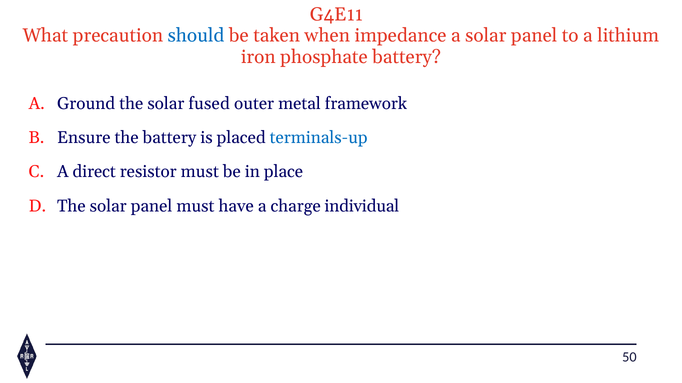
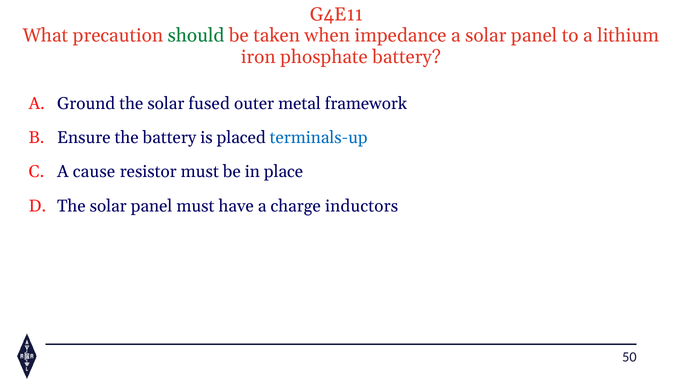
should colour: blue -> green (196, 36)
direct: direct -> cause (94, 172)
individual: individual -> inductors (362, 206)
